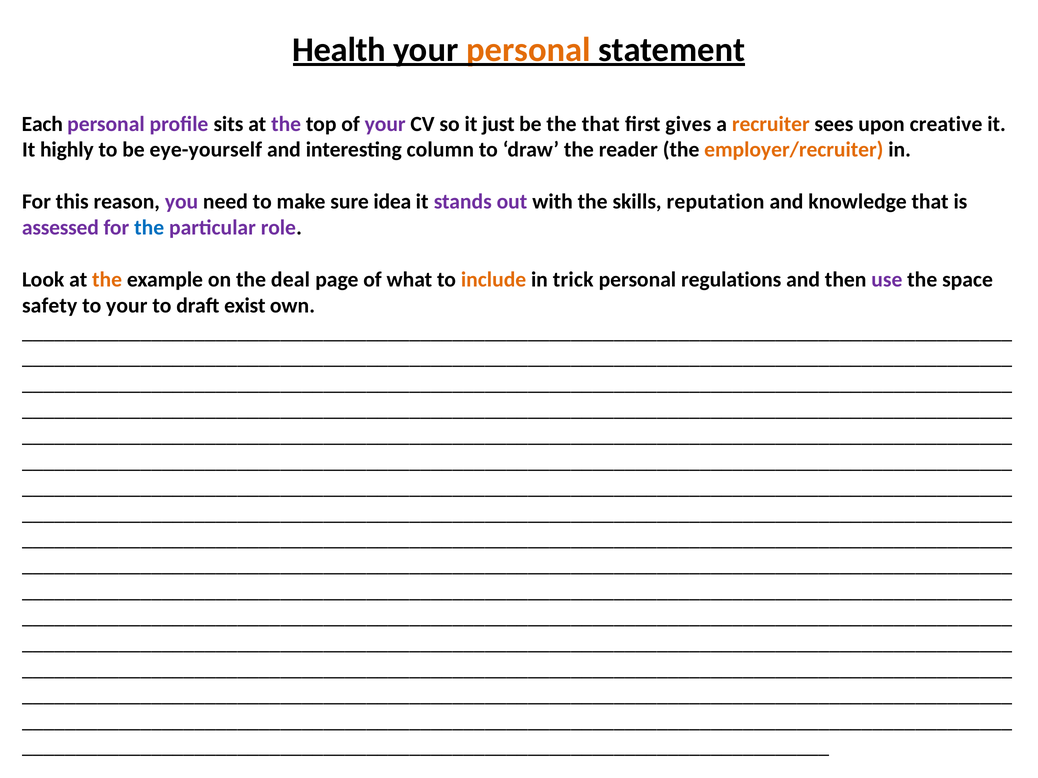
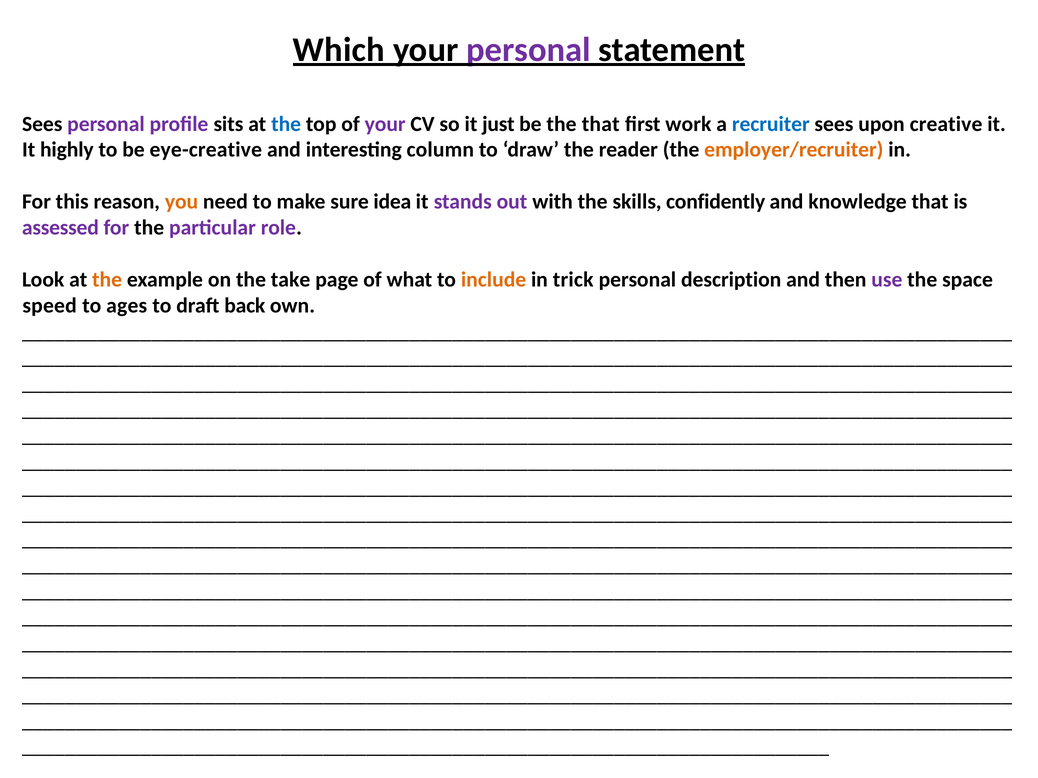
Health: Health -> Which (339, 50)
personal colour: orange -> purple (528, 50)
Each: Each -> Sees (42, 124)
the colour: purple -> blue (286, 124)
gives: gives -> work (688, 124)
recruiter colour: orange -> blue (771, 124)
eye-yourself: eye-yourself -> eye-creative (206, 150)
you colour: purple -> orange (182, 202)
reputation: reputation -> confidently (716, 202)
the colour: blue -> black (149, 228)
deal: deal -> take (291, 280)
regulations: regulations -> description (731, 280)
safety: safety -> speed (50, 306)
to your: your -> ages (127, 306)
exist: exist -> back (245, 306)
